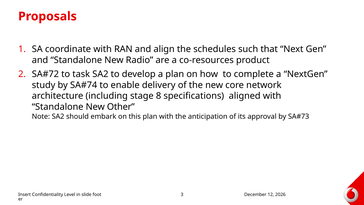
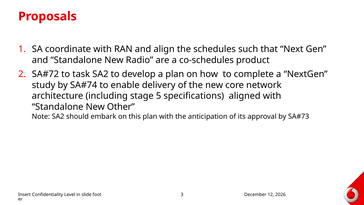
co-resources: co-resources -> co-schedules (207, 60)
8: 8 -> 5 (159, 96)
